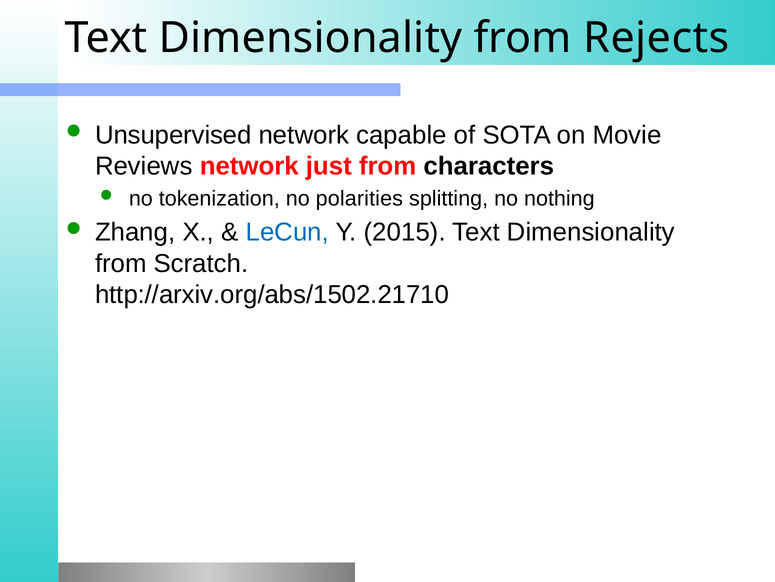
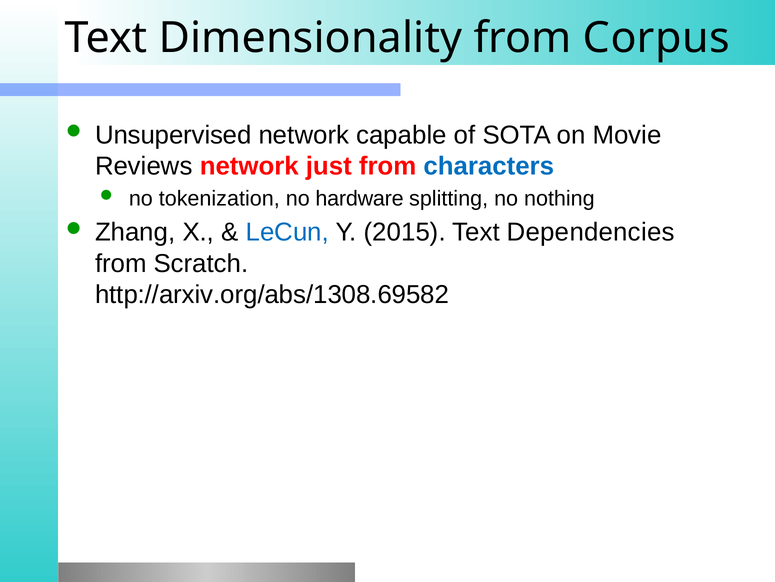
Rejects: Rejects -> Corpus (656, 38)
characters colour: black -> blue (489, 166)
polarities: polarities -> hardware (360, 198)
2015 Text Dimensionality: Dimensionality -> Dependencies (591, 232)
http://arxiv.org/abs/1502.21710: http://arxiv.org/abs/1502.21710 -> http://arxiv.org/abs/1308.69582 (272, 294)
